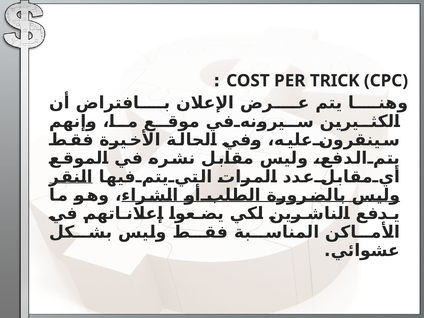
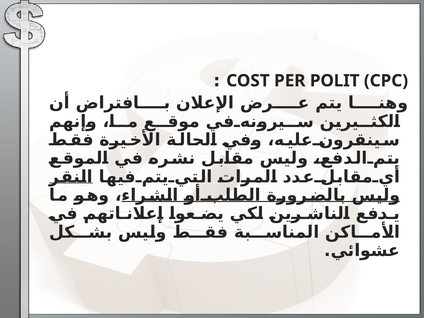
TRICK: TRICK -> POLIT (335, 81)
